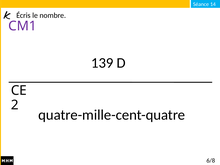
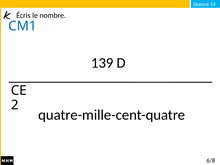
CM1 colour: purple -> blue (22, 26)
